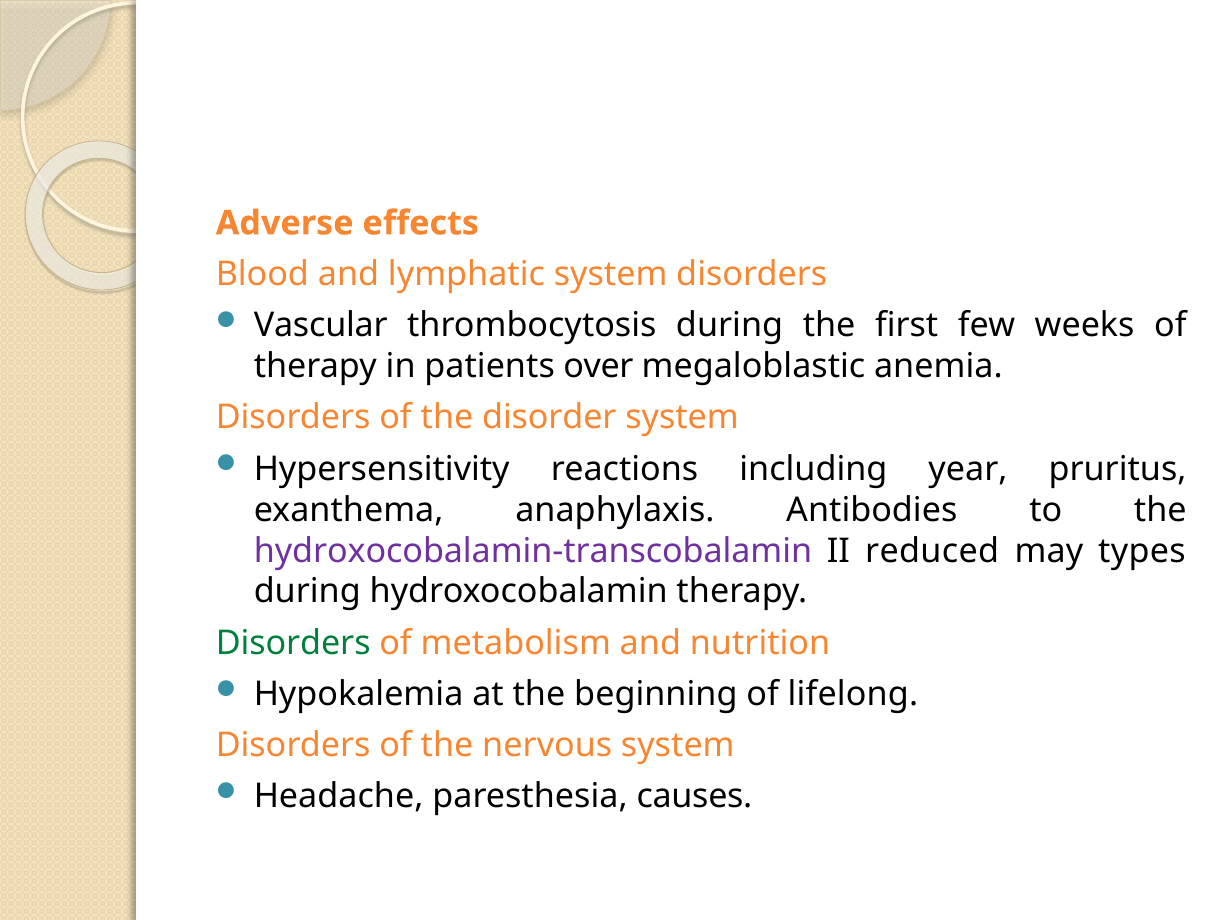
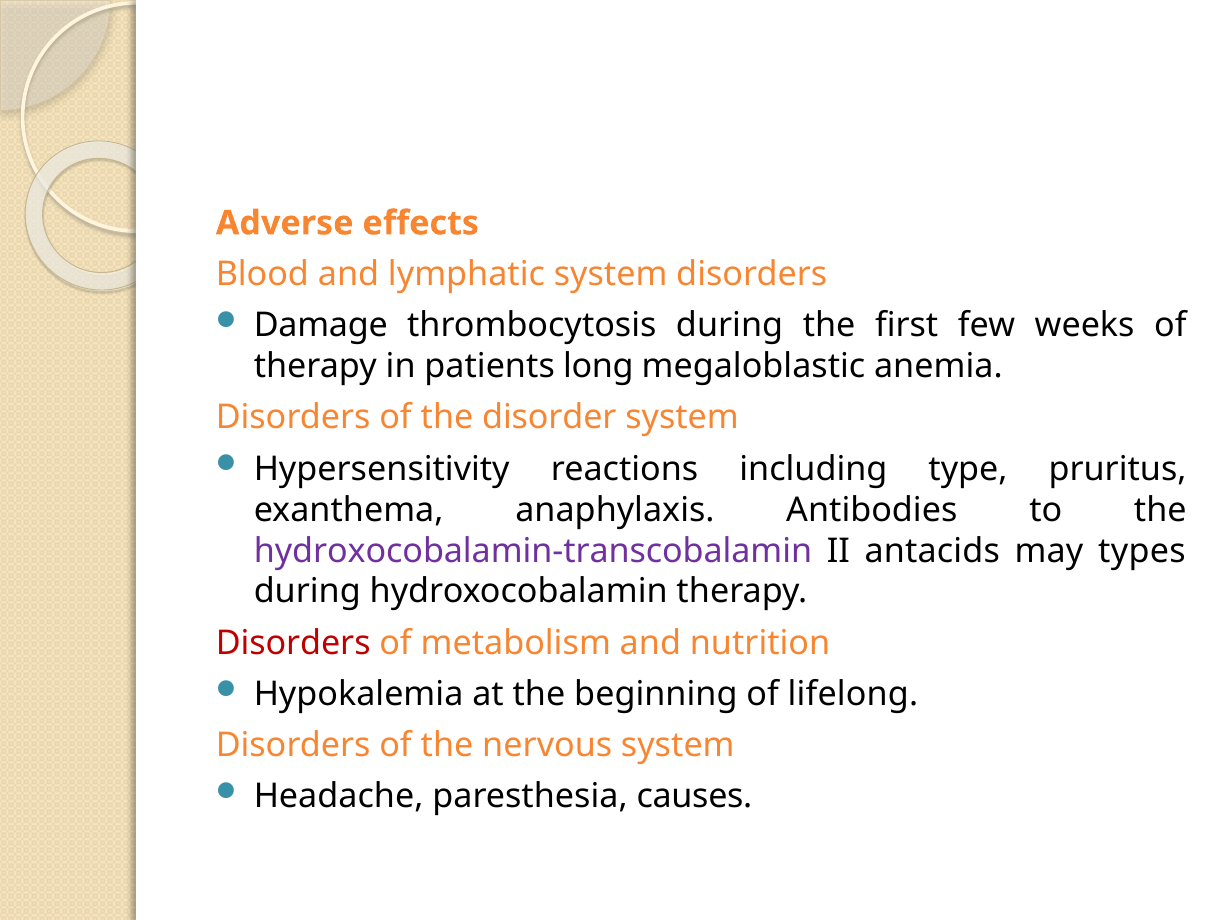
Vascular: Vascular -> Damage (321, 326)
over: over -> long (598, 367)
year: year -> type (968, 469)
reduced: reduced -> antacids (932, 551)
Disorders colour: green -> red (293, 643)
